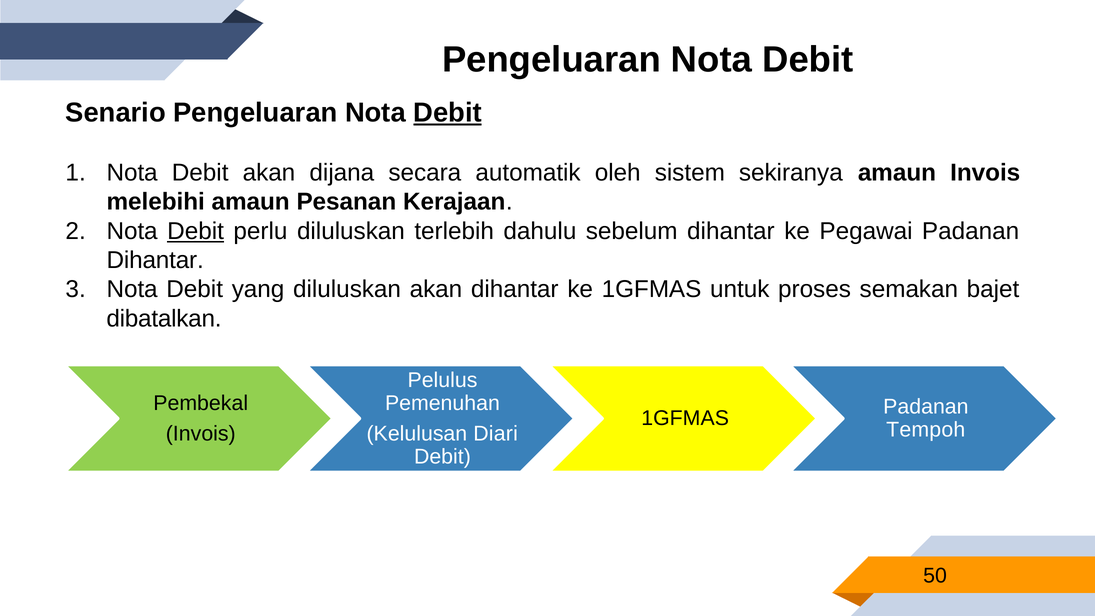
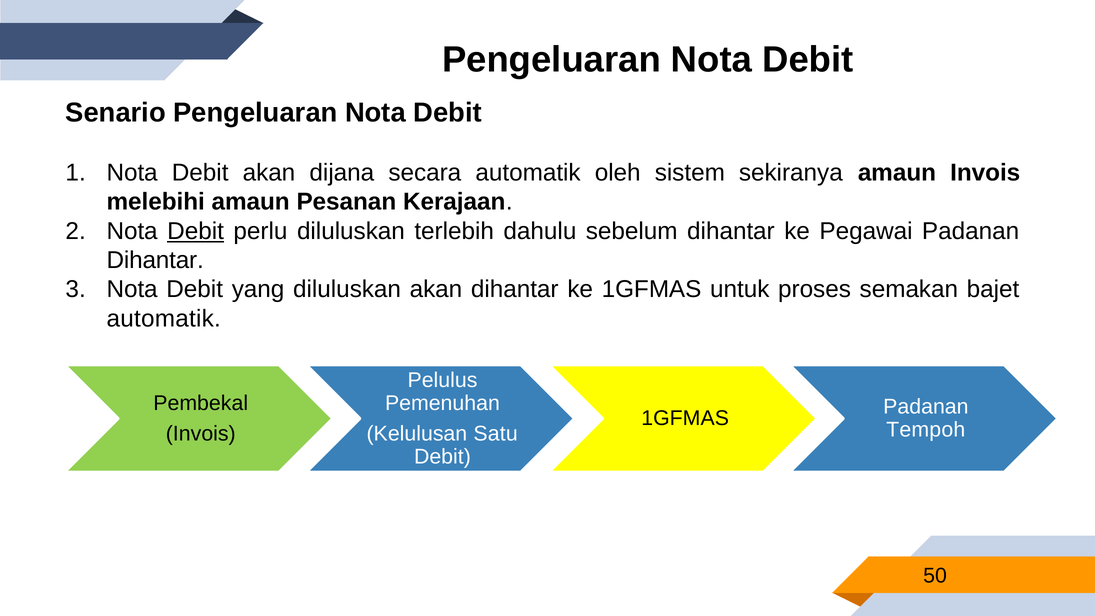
Debit underline: present -> none (448, 113)
dibatalkan: dibatalkan -> automatik (164, 319)
Diari: Diari -> Satu (496, 434)
